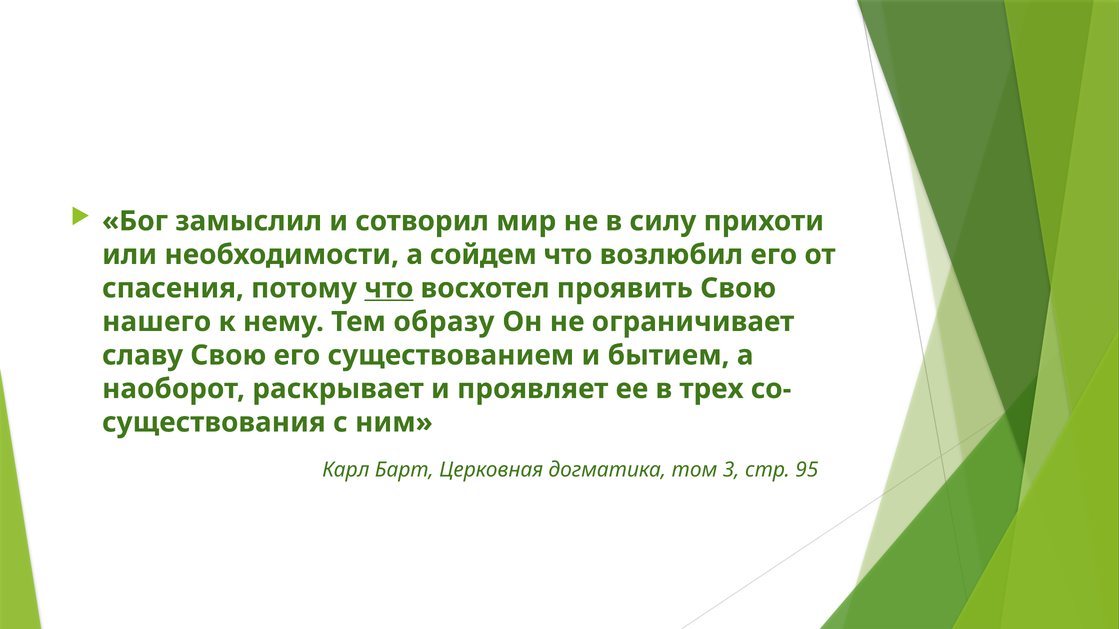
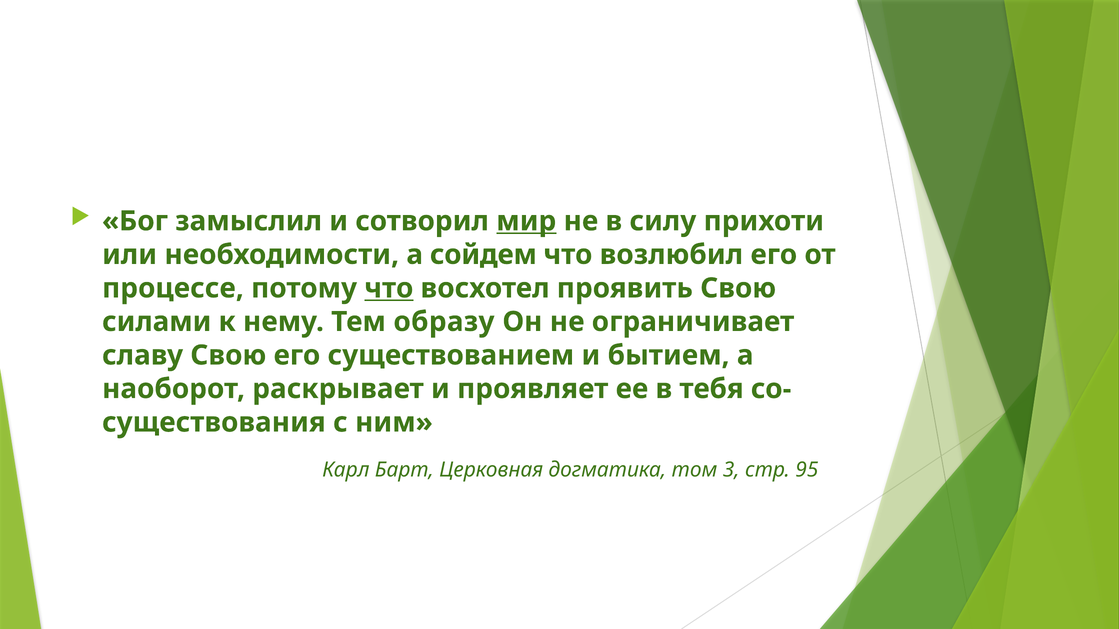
мир underline: none -> present (526, 221)
спасения: спасения -> процессе (173, 288)
нашего: нашего -> силами (157, 322)
трех: трех -> тебя (712, 389)
